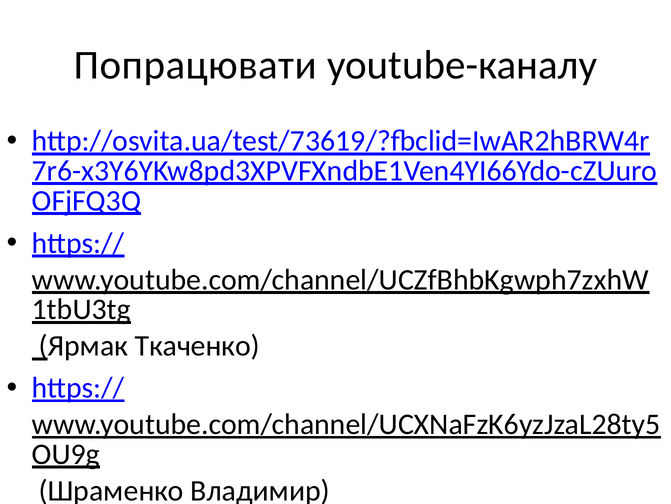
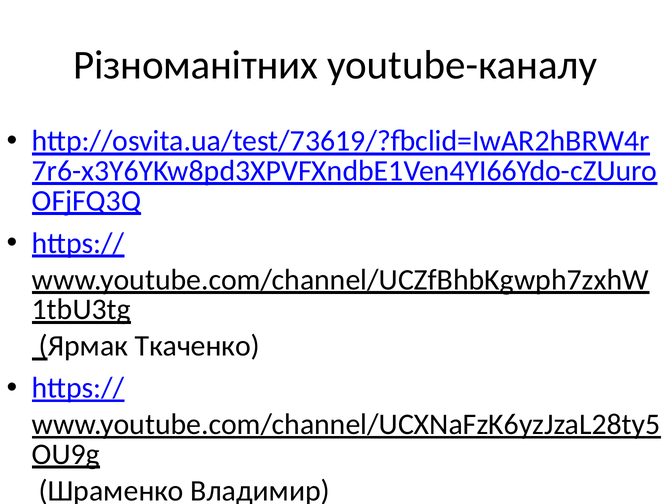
Попрацювати: Попрацювати -> Різноманітних (196, 65)
